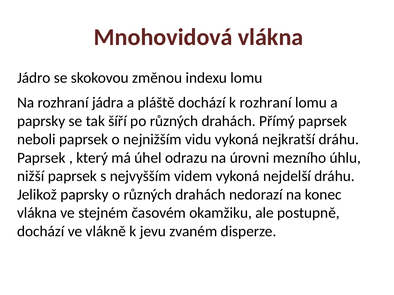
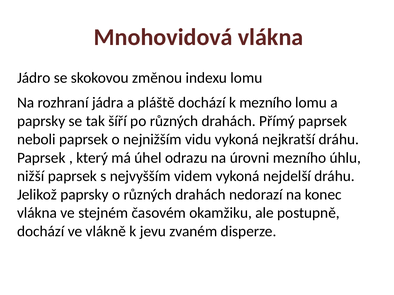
k rozhraní: rozhraní -> mezního (266, 103)
